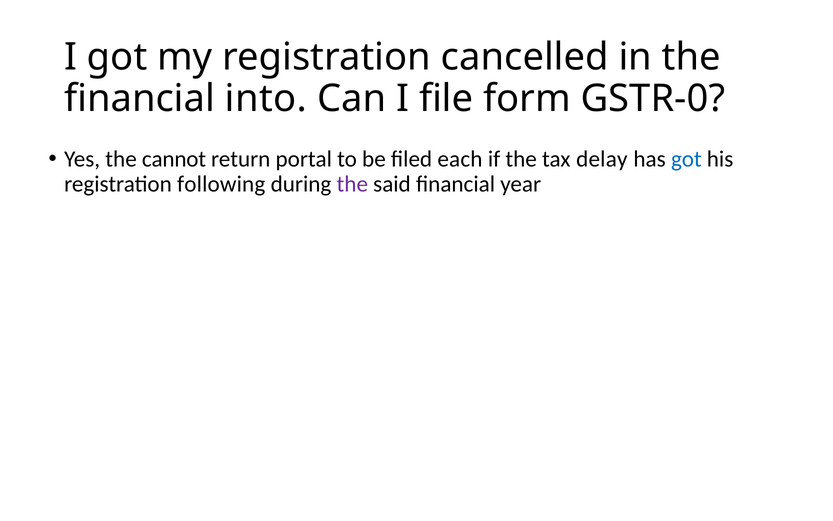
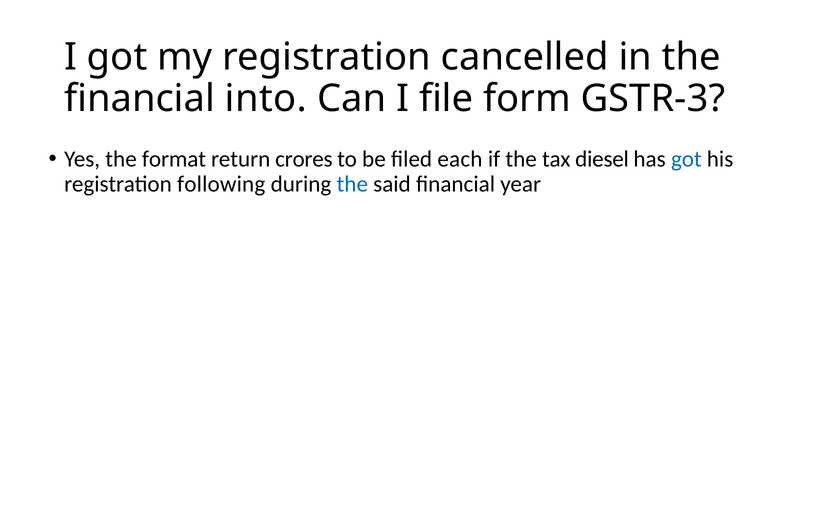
GSTR-0: GSTR-0 -> GSTR-3 (653, 98)
cannot: cannot -> format (174, 159)
portal: portal -> crores (304, 159)
delay: delay -> diesel (602, 159)
the colour: purple -> blue (352, 184)
